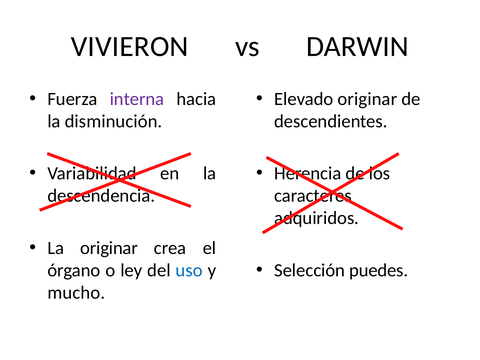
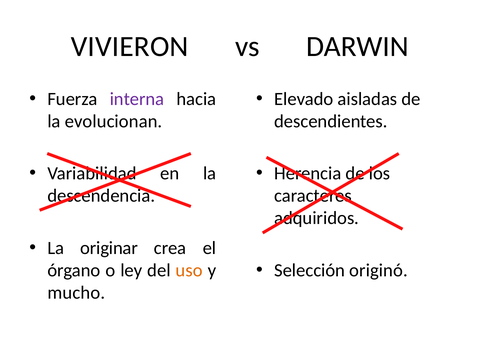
Elevado originar: originar -> aisladas (367, 99)
disminución: disminución -> evolucionan (114, 121)
puedes: puedes -> originó (379, 270)
uso colour: blue -> orange (189, 270)
